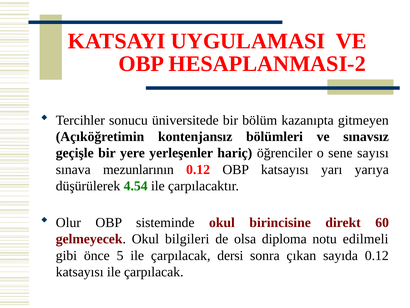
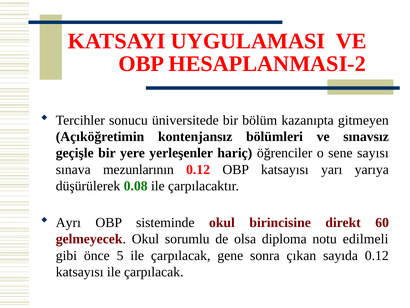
4.54: 4.54 -> 0.08 (136, 186)
Olur: Olur -> Ayrı (68, 222)
bilgileri: bilgileri -> sorumlu (187, 239)
dersi: dersi -> gene (230, 255)
